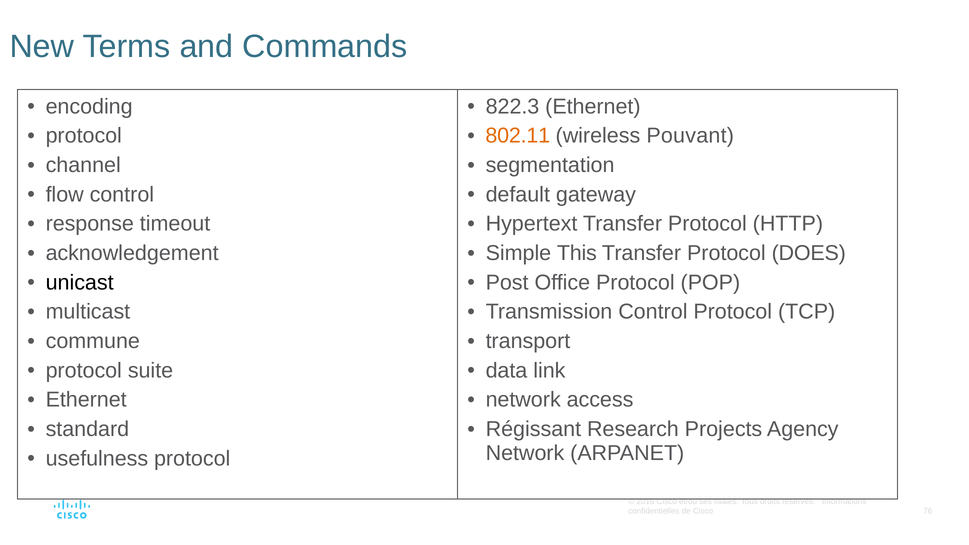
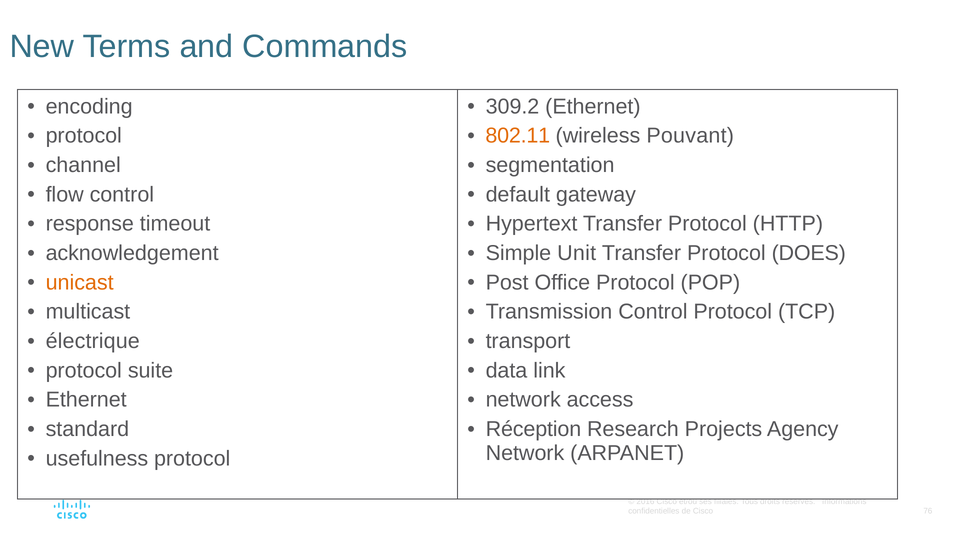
822.3: 822.3 -> 309.2 (512, 106)
This: This -> Unit (577, 253)
unicast colour: black -> orange (80, 282)
commune: commune -> électrique (93, 341)
Régissant: Régissant -> Réception (533, 429)
